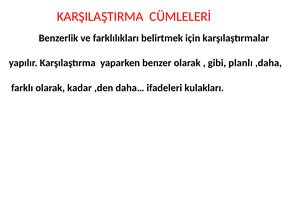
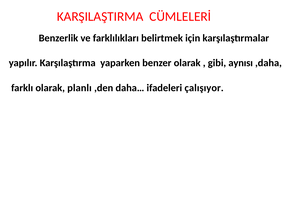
planlı: planlı -> aynısı (241, 63)
kadar: kadar -> planlı (79, 88)
kulakları: kulakları -> çalışıyor (204, 88)
